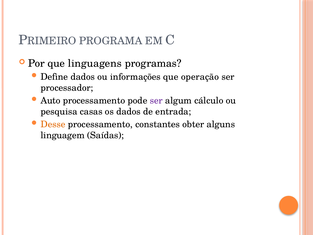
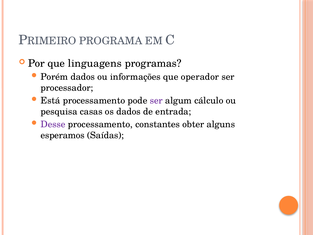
Define: Define -> Porém (54, 77)
operação: operação -> operador (200, 77)
Auto: Auto -> Está (50, 101)
Desse colour: orange -> purple (53, 124)
linguagem: linguagem -> esperamos (63, 135)
